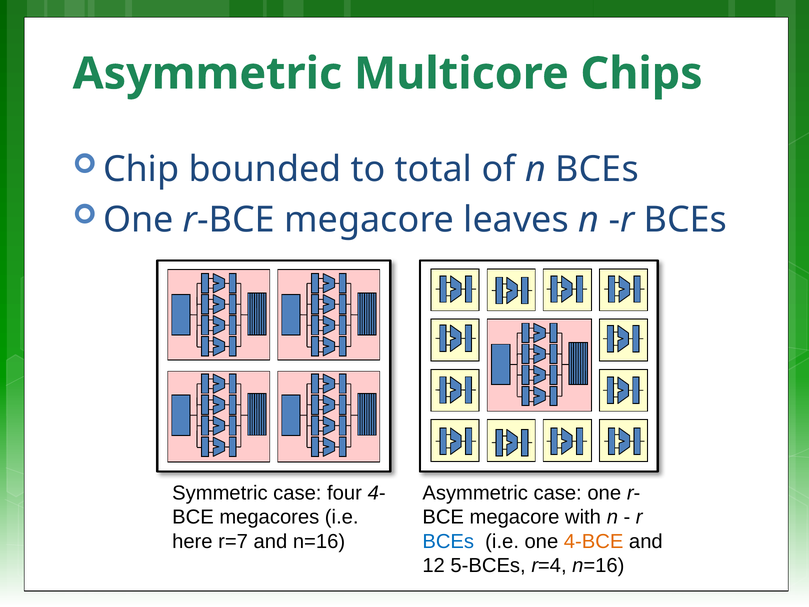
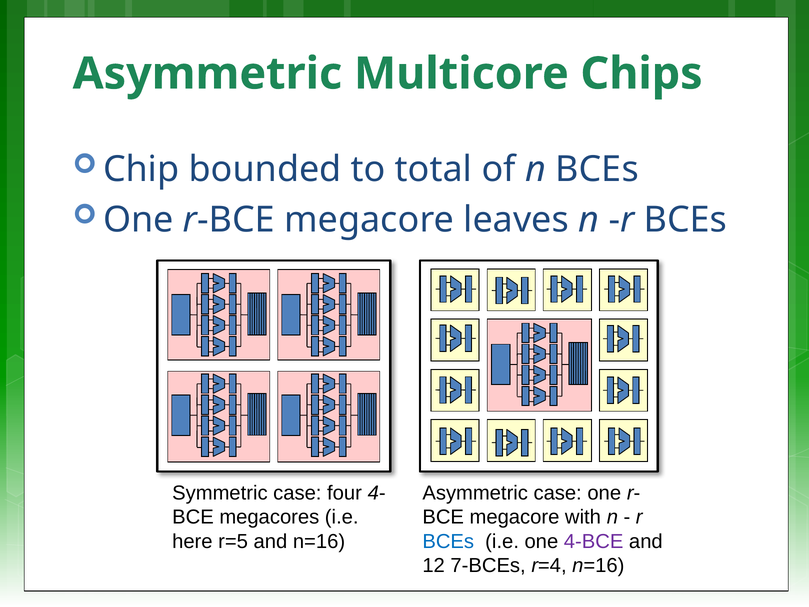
r=7: r=7 -> r=5 (233, 541)
4-BCE colour: orange -> purple (594, 541)
5-BCEs: 5-BCEs -> 7-BCEs (488, 565)
